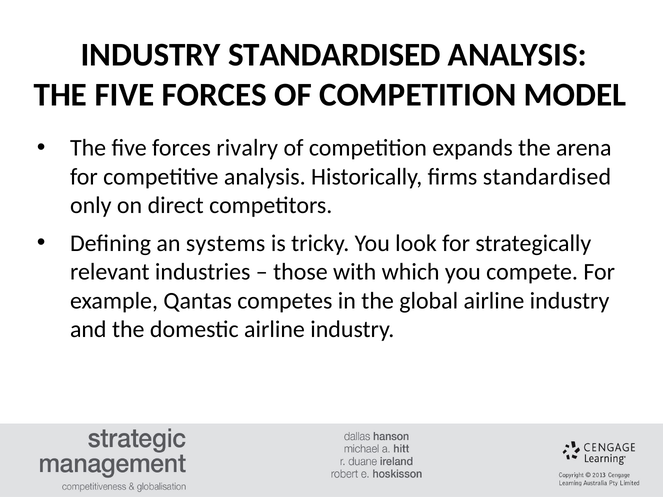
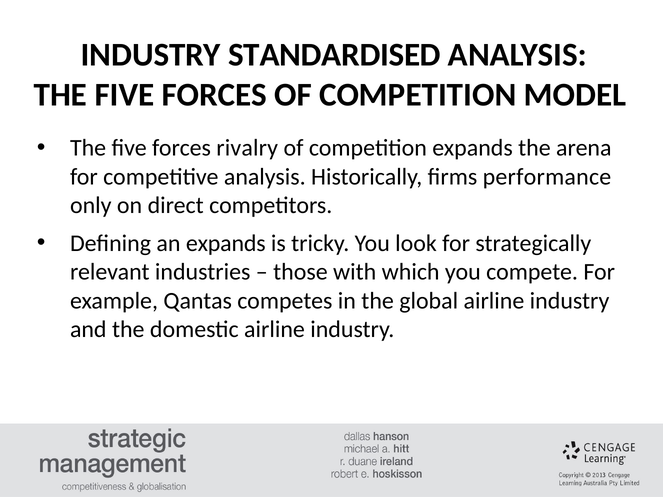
firms standardised: standardised -> performance (547, 177)
an systems: systems -> expands (226, 243)
